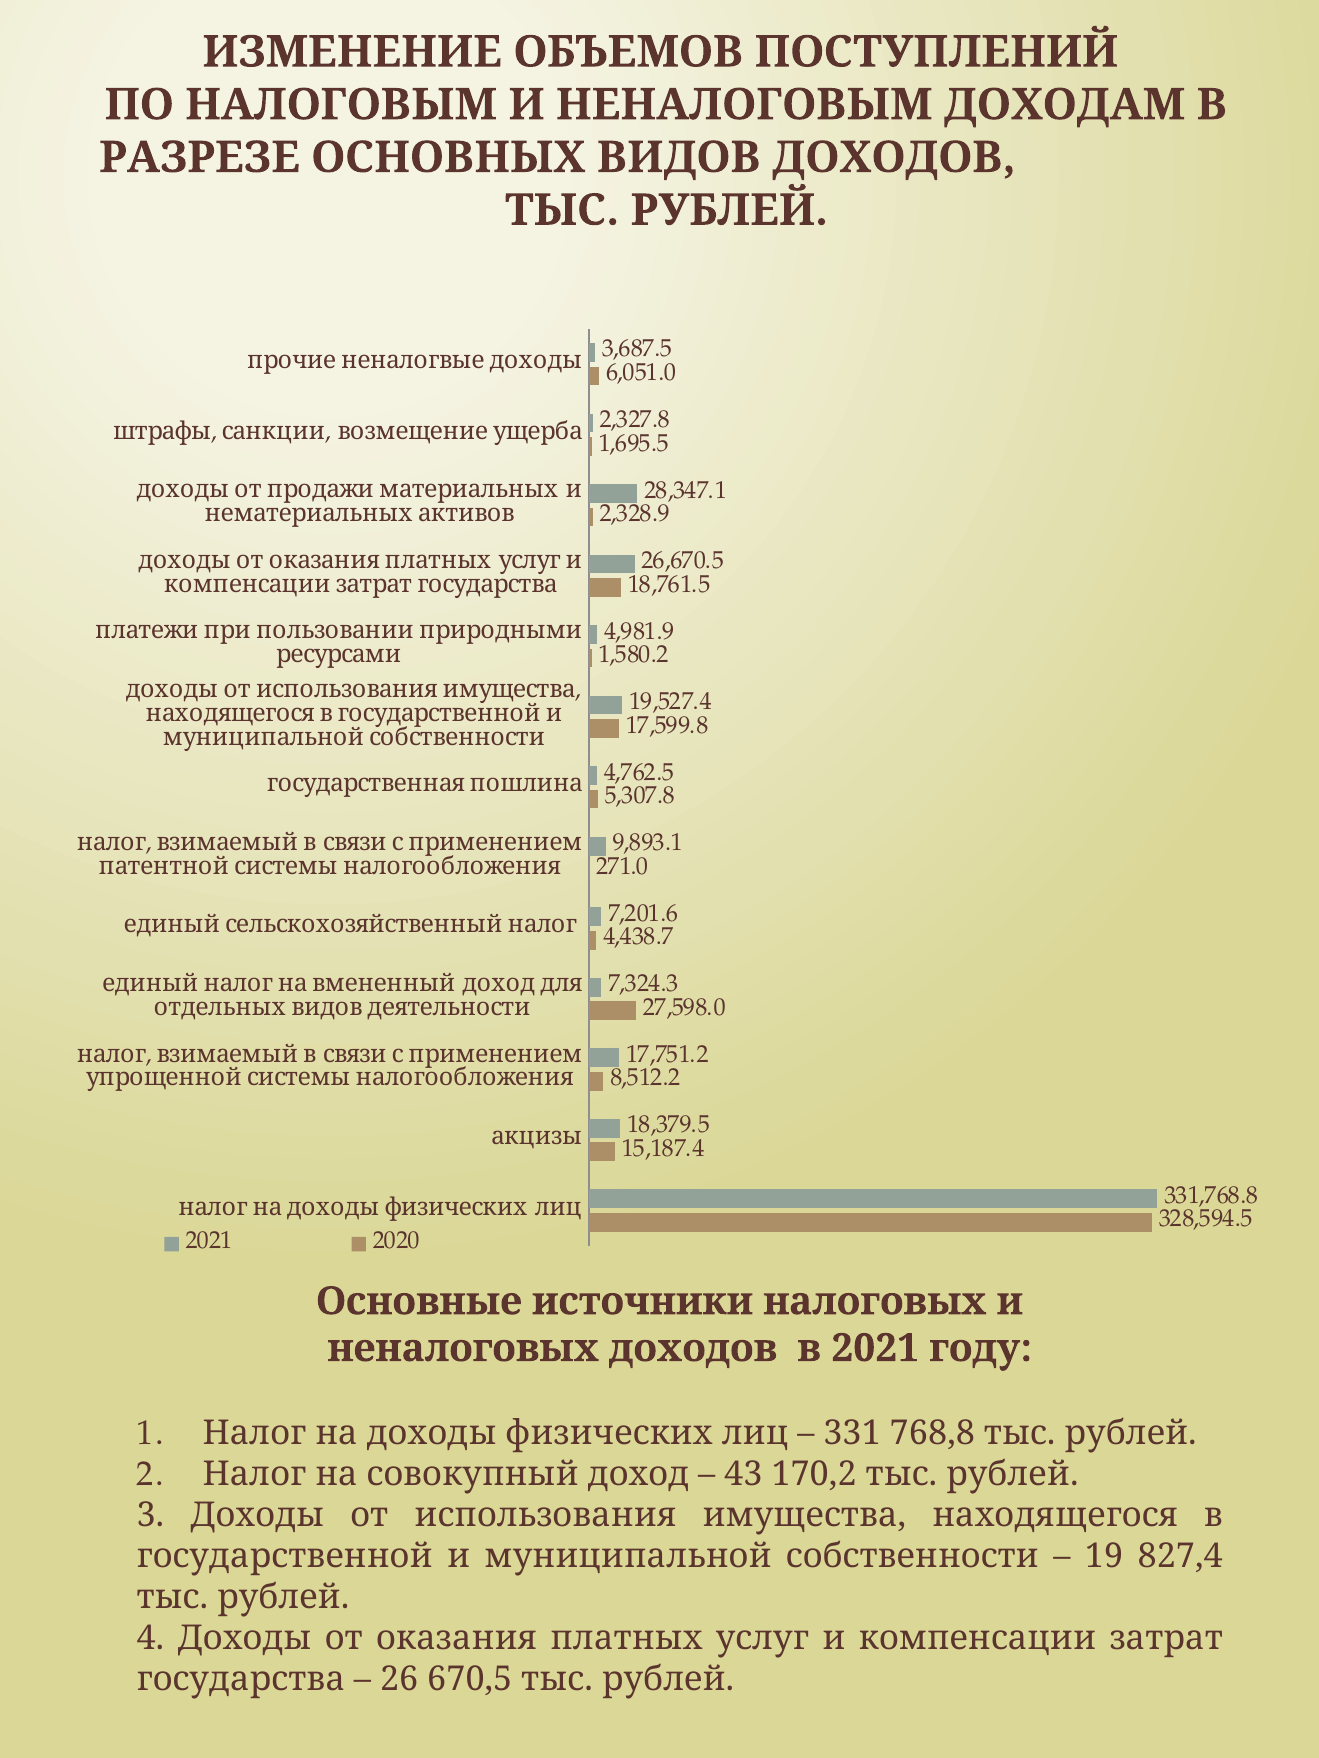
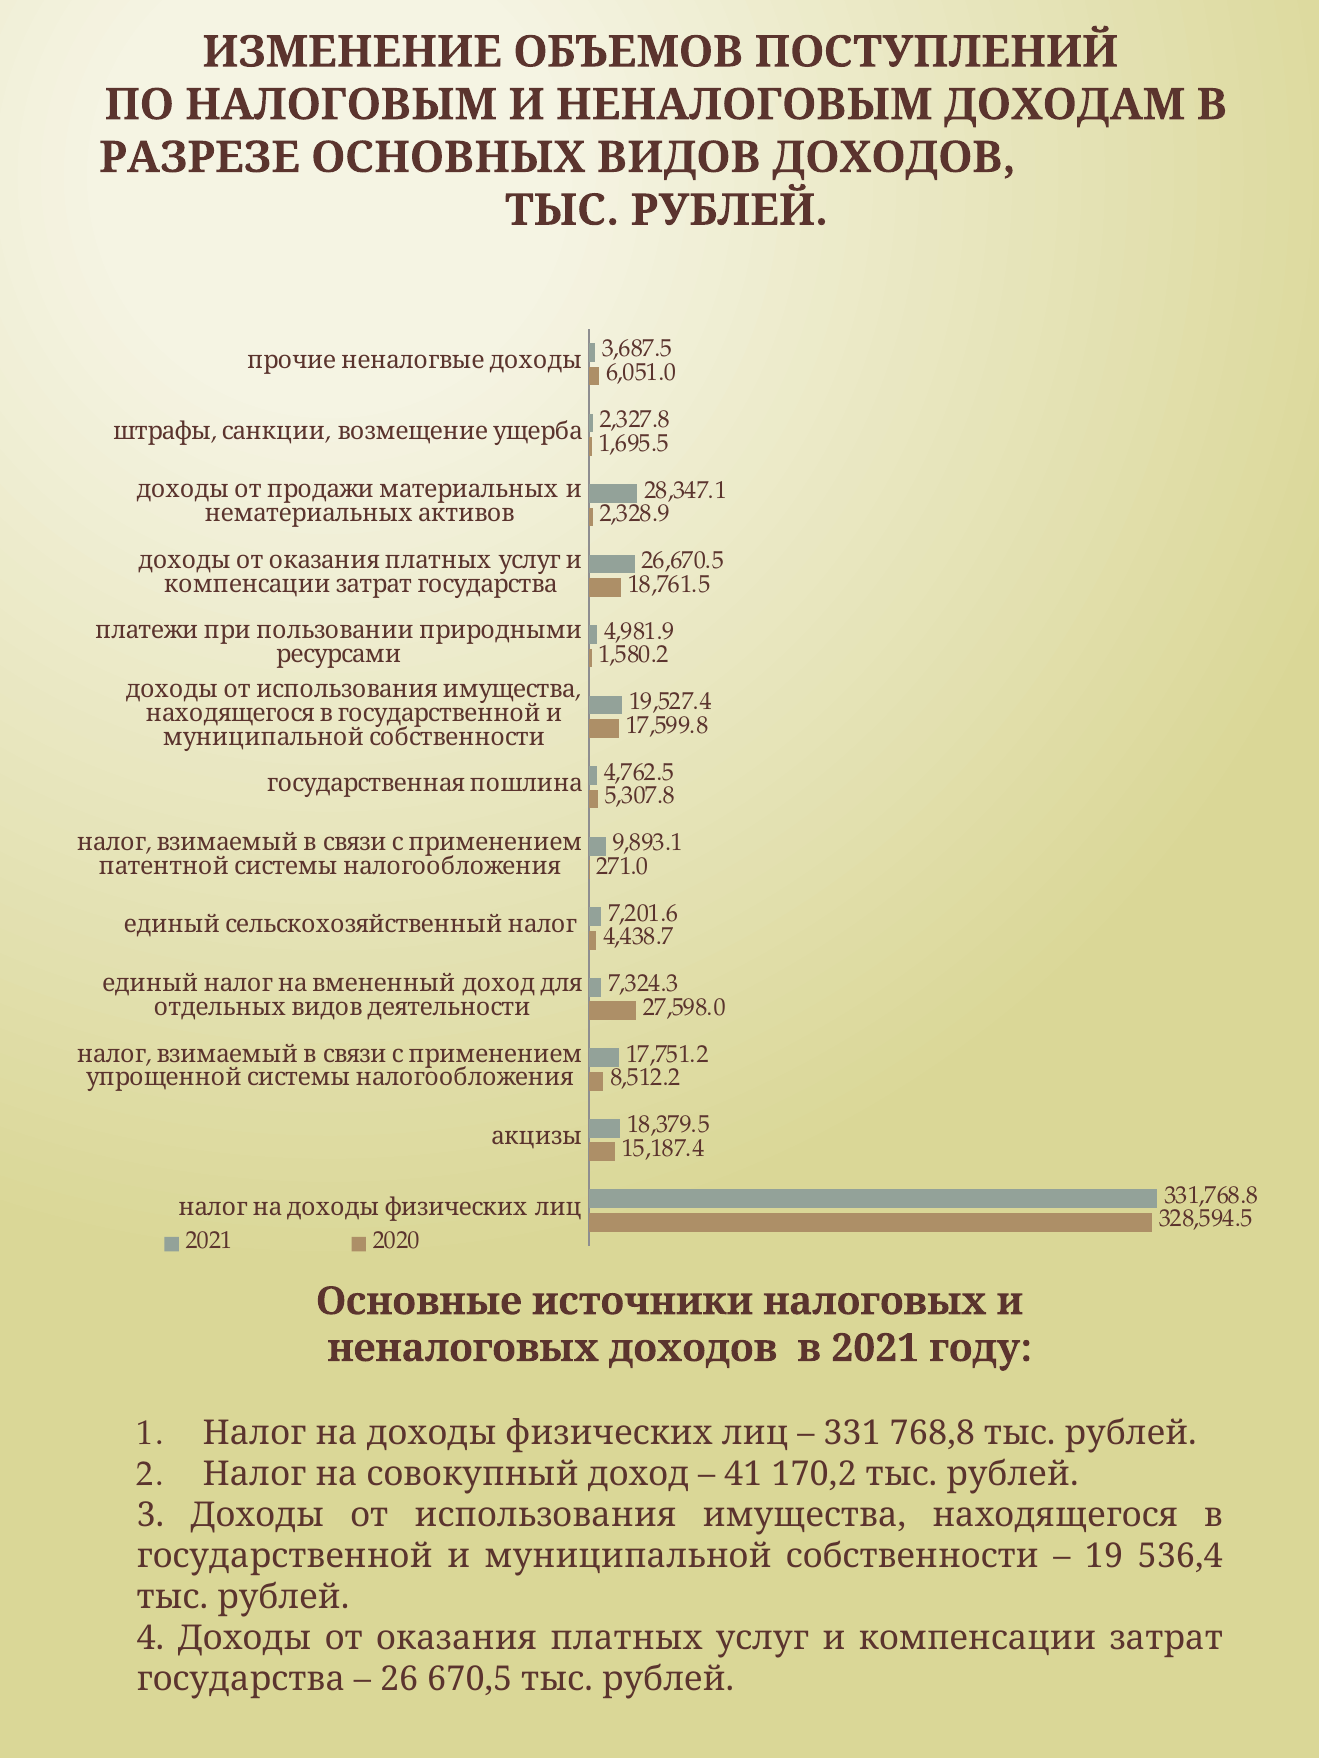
43: 43 -> 41 (743, 1475)
827,4: 827,4 -> 536,4 (1180, 1557)
